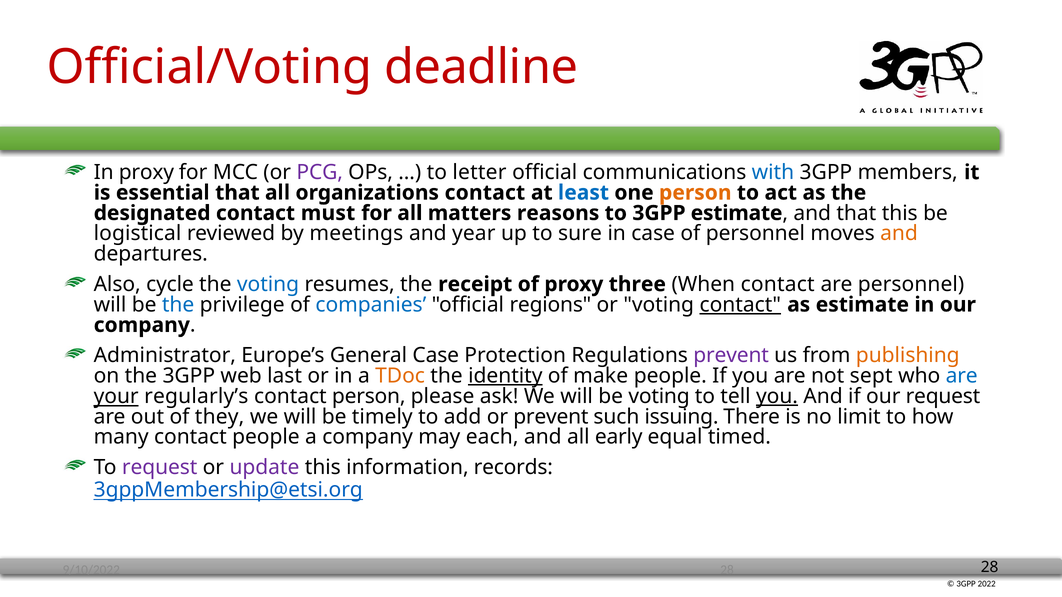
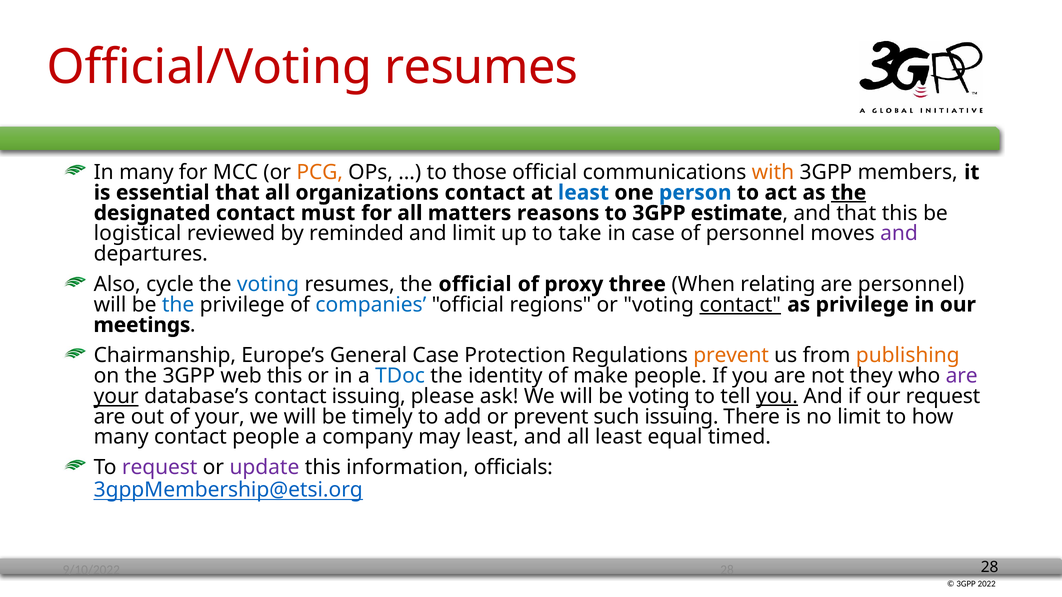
Official/Voting deadline: deadline -> resumes (481, 67)
In proxy: proxy -> many (146, 172)
PCG colour: purple -> orange (320, 172)
letter: letter -> those (480, 172)
with colour: blue -> orange (773, 172)
person colour: orange -> blue (695, 193)
the underline: none -> present (849, 193)
meetings: meetings -> reminded (357, 234)
and year: year -> limit (474, 234)
sure: sure -> take (580, 234)
and colour: orange -> purple (899, 234)
the receipt: receipt -> official (475, 284)
When contact: contact -> relating (778, 284)
as estimate: estimate -> privilege (862, 305)
company: company -> meetings (142, 325)
Administrator: Administrator -> Chairmanship (165, 356)
prevent colour: purple -> orange (731, 356)
web last: last -> this (285, 376)
TDoc colour: orange -> blue (400, 376)
identity underline: present -> none (505, 376)
sept: sept -> they (871, 376)
are colour: blue -> purple (962, 376)
regularly’s: regularly’s -> database’s (196, 396)
contact person: person -> issuing (369, 396)
of they: they -> your (220, 417)
may each: each -> least (492, 437)
all early: early -> least (619, 437)
records: records -> officials (513, 468)
